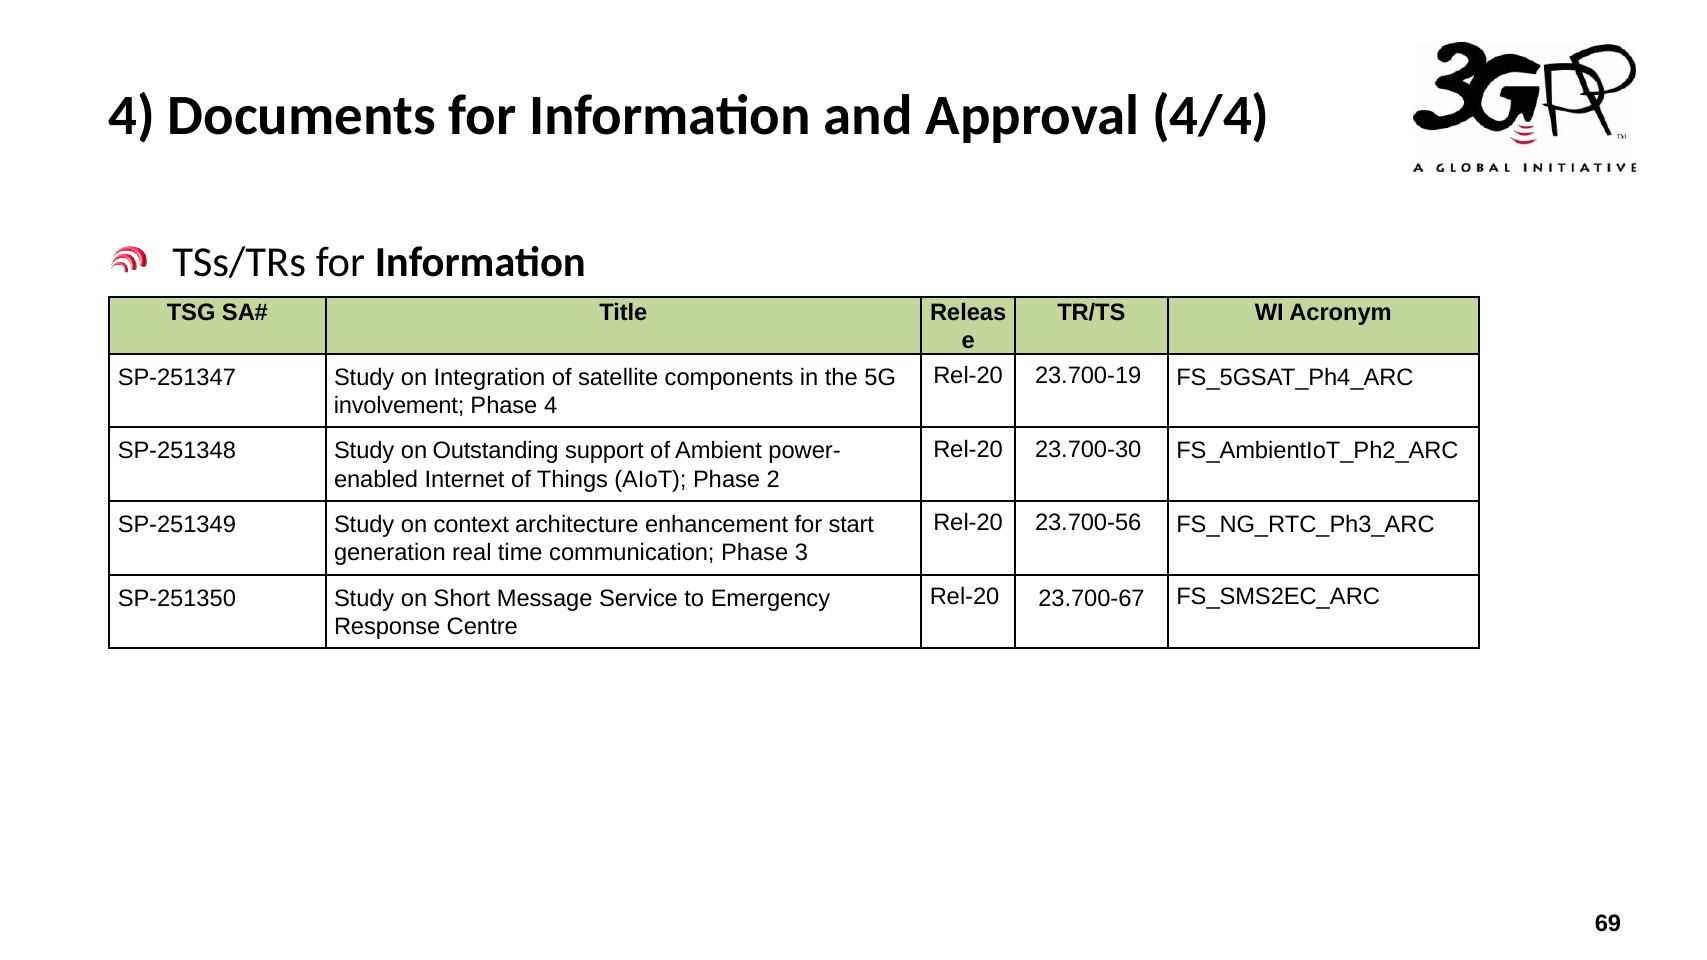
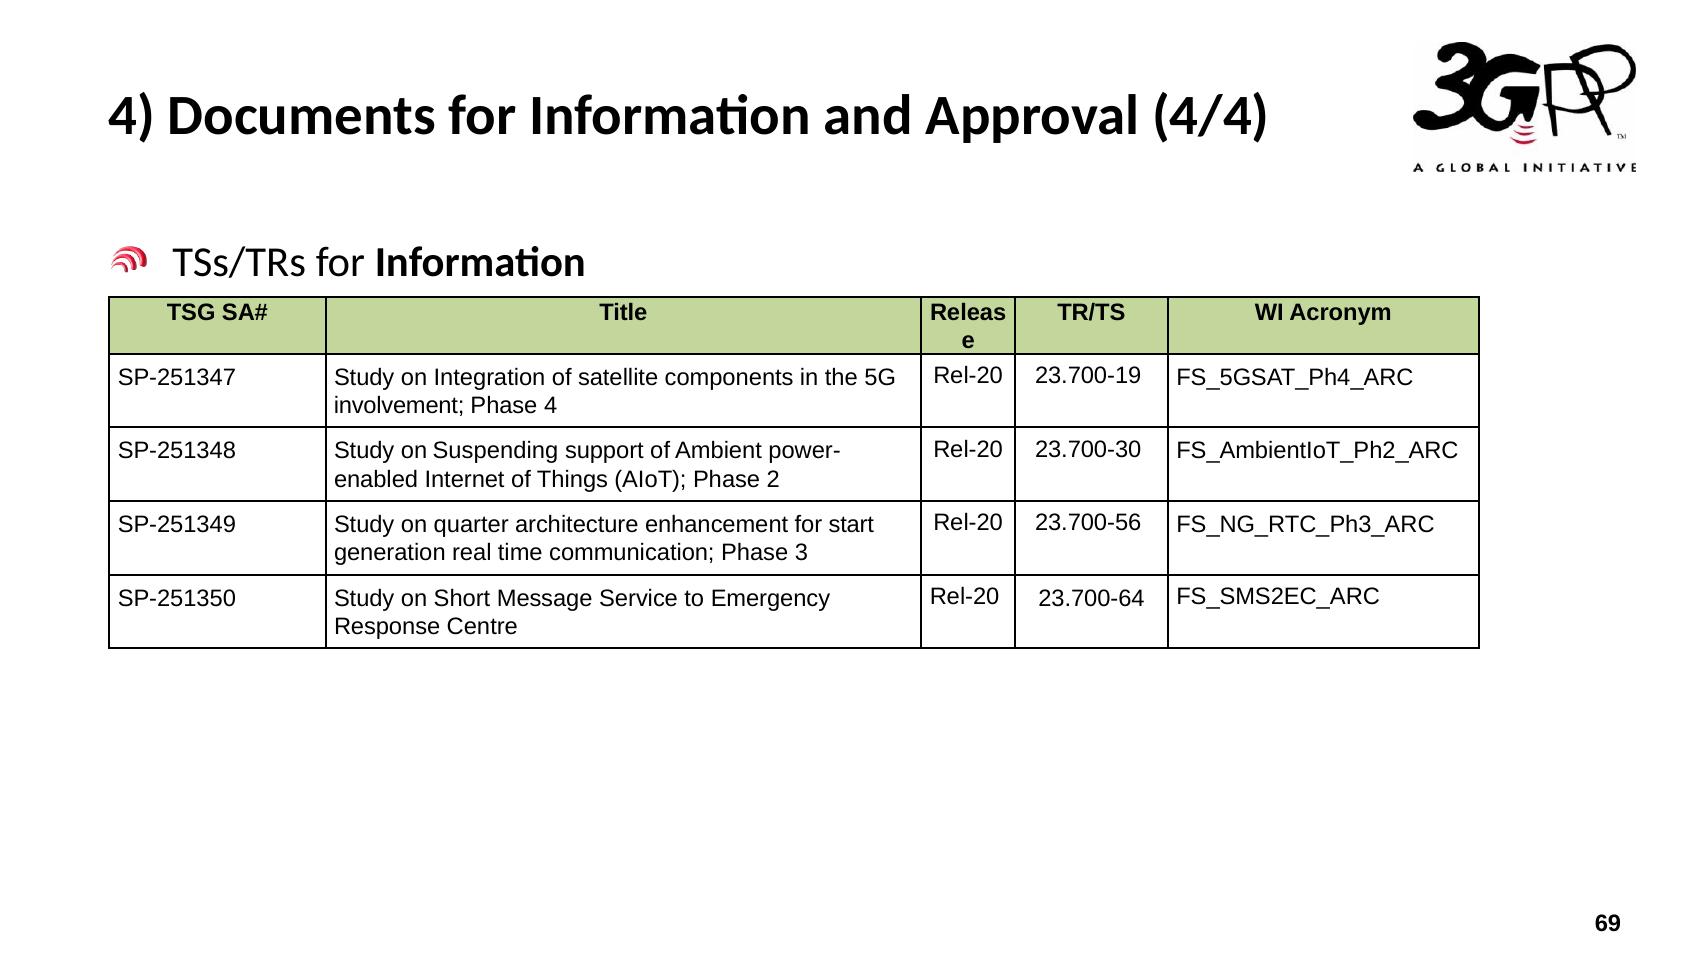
Outstanding: Outstanding -> Suspending (495, 451)
context: context -> quarter (471, 525)
23.700-67: 23.700-67 -> 23.700-64 (1091, 599)
